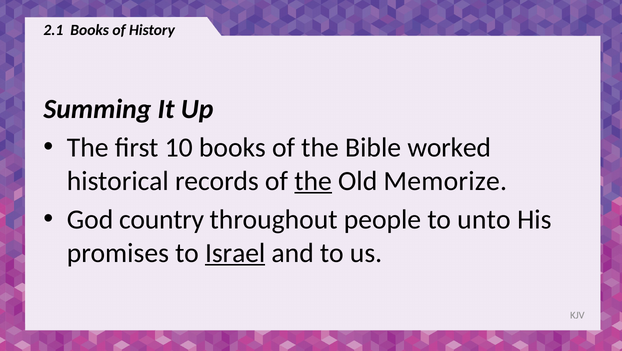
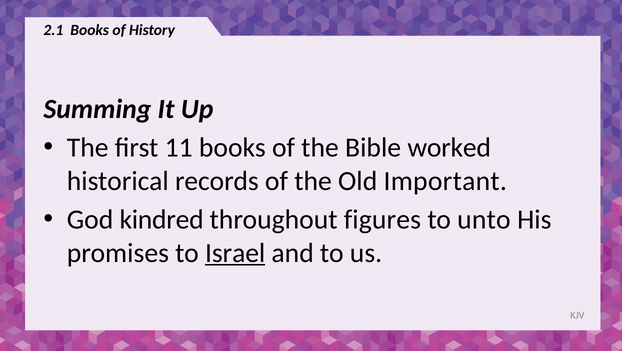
10: 10 -> 11 (179, 148)
the underline: present -> none (313, 181)
Memorize: Memorize -> Important (445, 181)
country: country -> kindred (162, 220)
people: people -> figures (382, 220)
